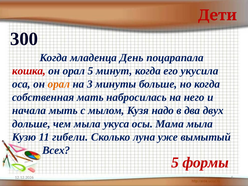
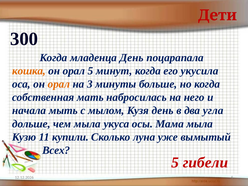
кошка colour: red -> orange (29, 71)
Кузя надо: надо -> день (163, 111)
двух: двух -> угла (213, 111)
гибели: гибели -> купили (70, 137)
формы: формы -> гибели (205, 162)
